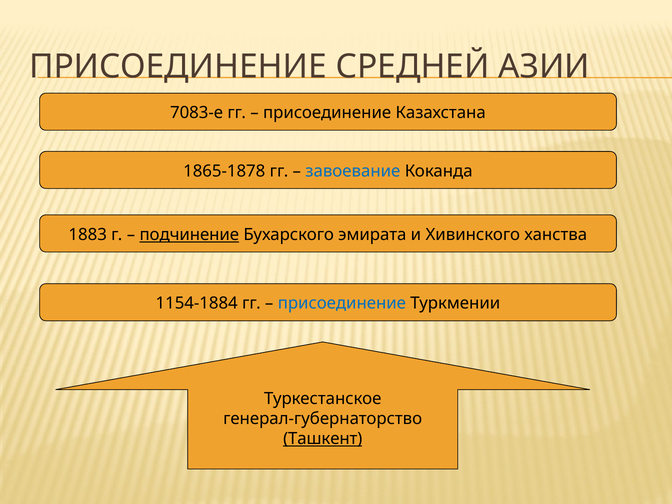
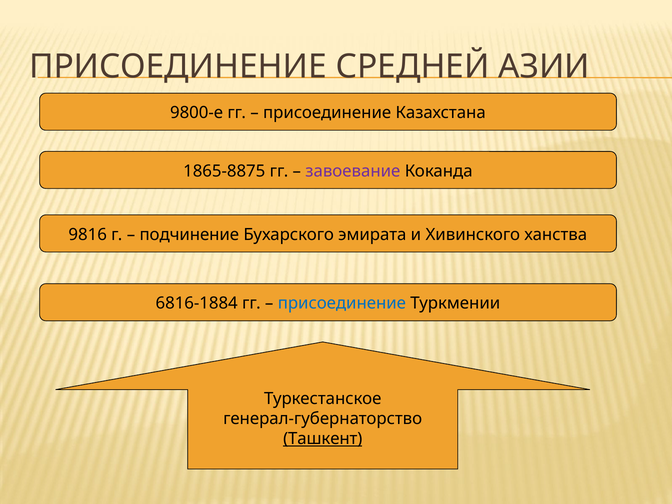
7083-е: 7083-е -> 9800-е (197, 113)
1865-1878: 1865-1878 -> 1865-8875 (224, 171)
завоевание colour: blue -> purple (353, 171)
1883: 1883 -> 9816 (88, 235)
подчинение underline: present -> none (189, 235)
1154-1884: 1154-1884 -> 6816-1884 (197, 303)
